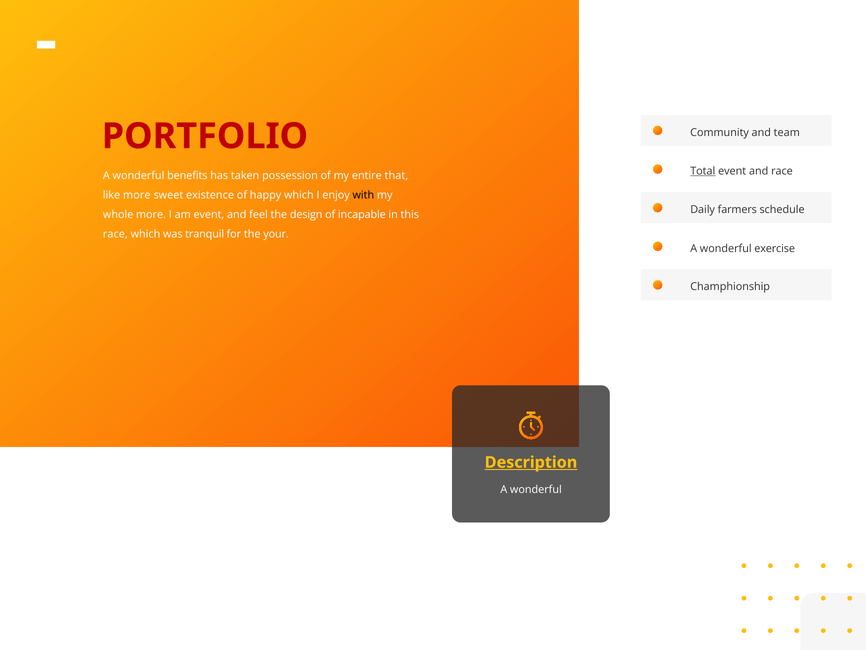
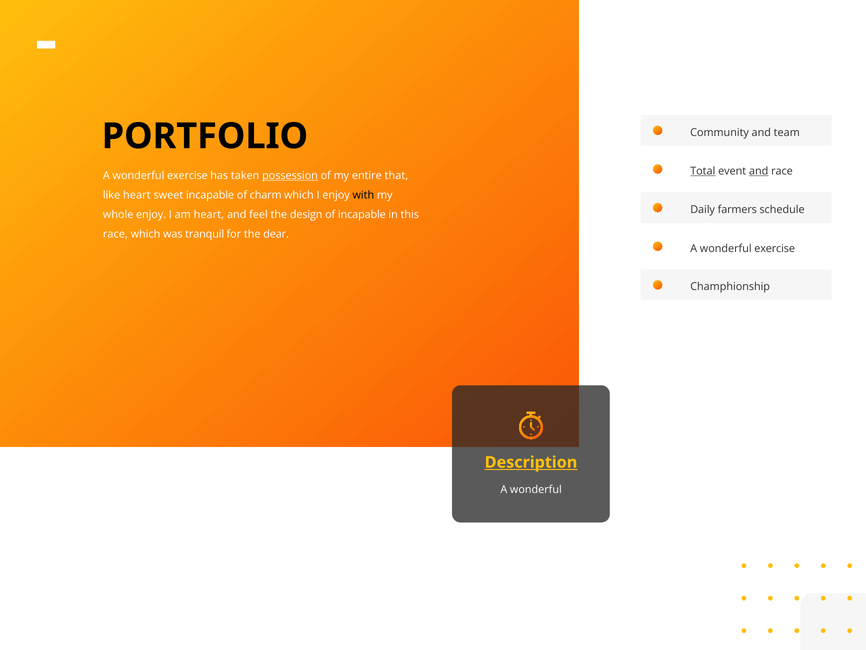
PORTFOLIO colour: red -> black (205, 136)
and underline: none -> present (759, 171)
benefits: benefits -> exercise (187, 175)
possession underline: none -> present (290, 175)
like more: more -> heart (137, 195)
sweet existence: existence -> incapable (210, 195)
happy: happy -> charm (266, 195)
whole more: more -> enjoy (151, 215)
am event: event -> heart (209, 215)
your: your -> dear (276, 234)
